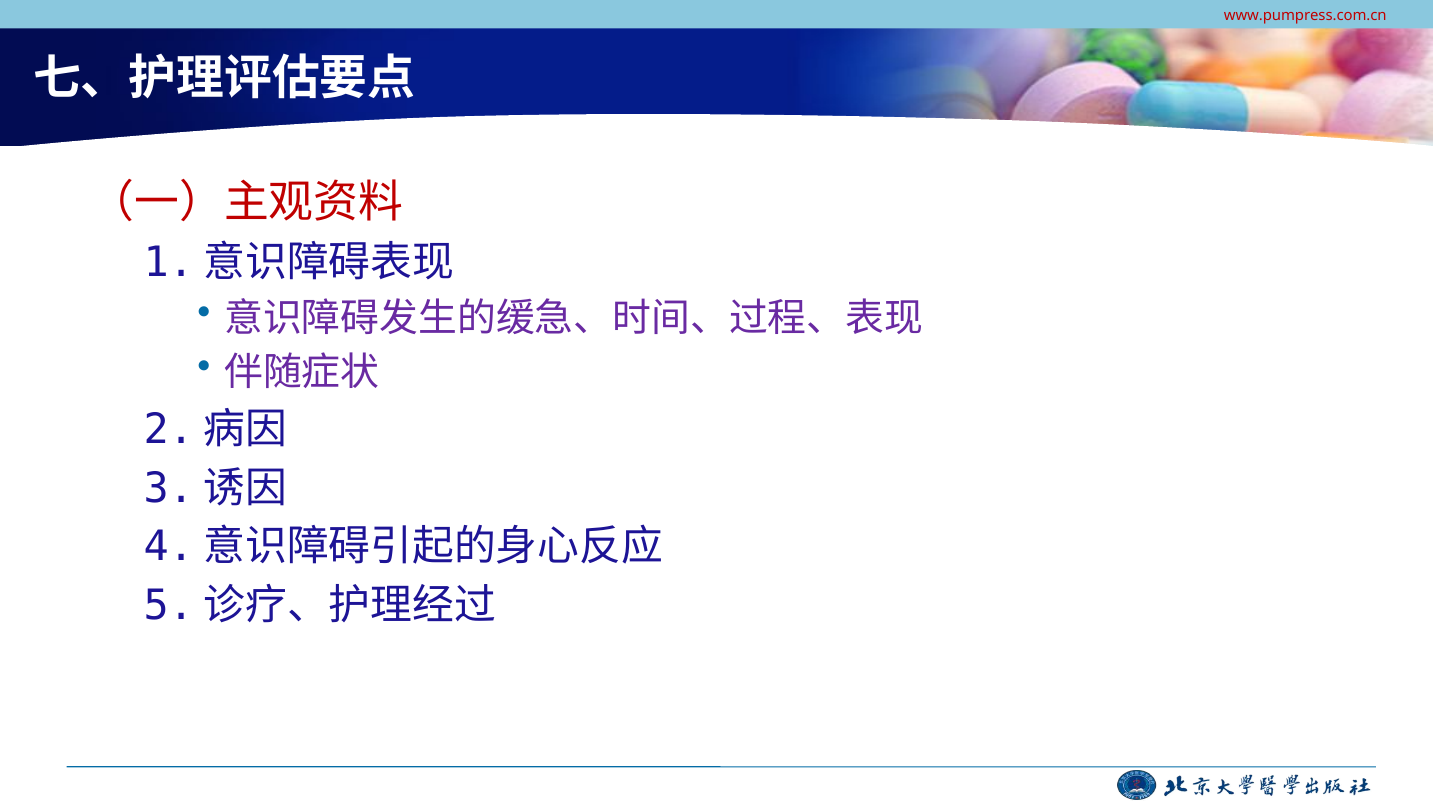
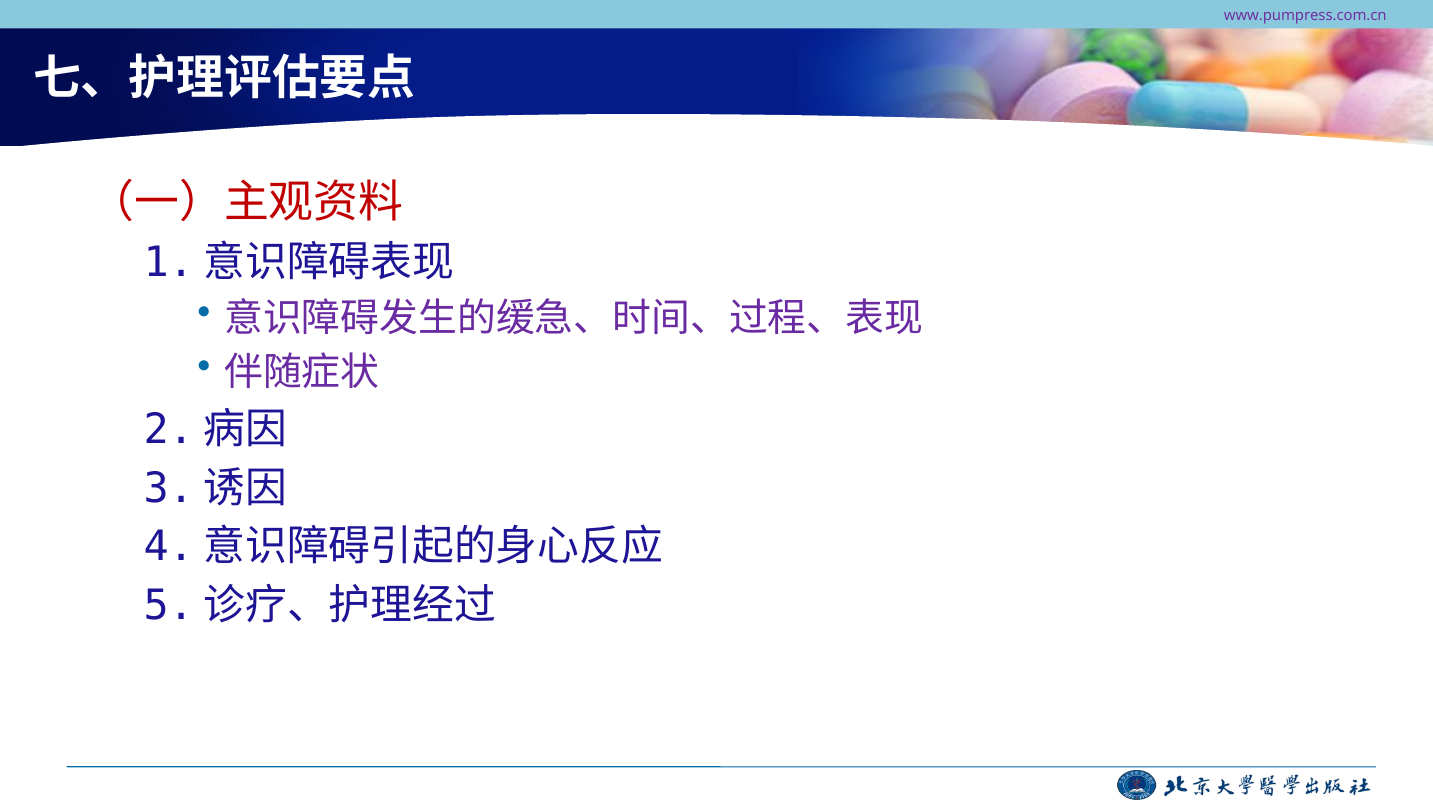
www.pumpress.com.cn colour: red -> purple (1305, 15)
